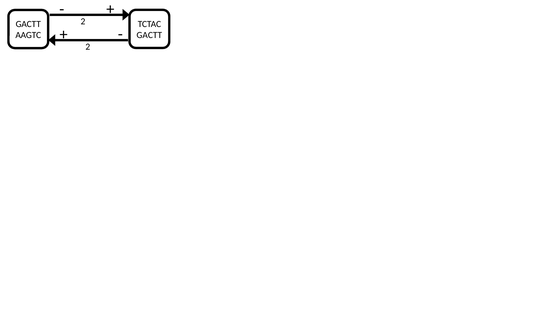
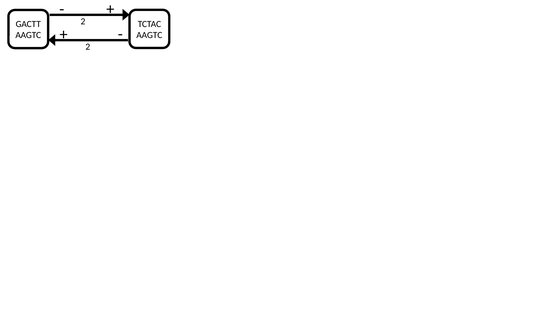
GACTT: GACTT -> AAGTC (149, 35)
